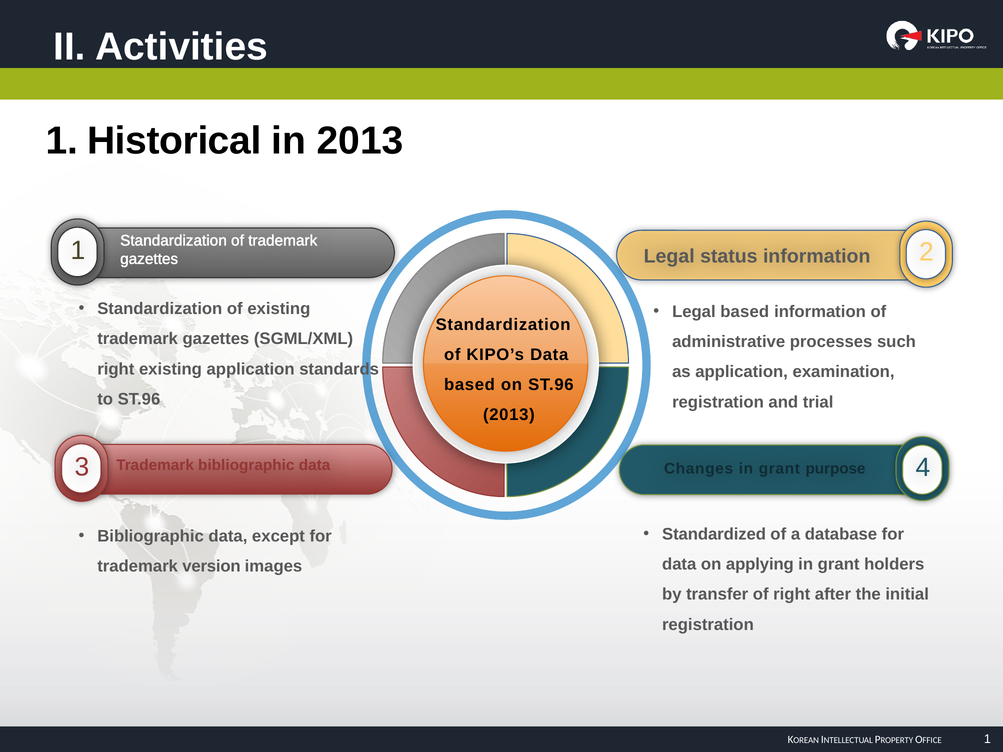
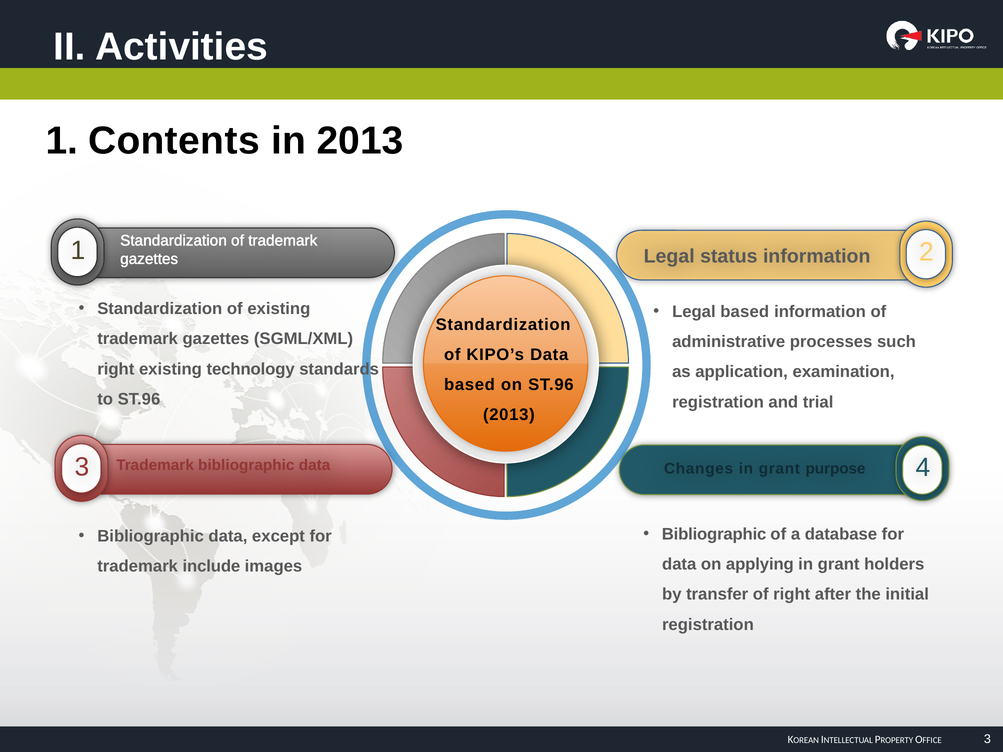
Historical: Historical -> Contents (174, 141)
existing application: application -> technology (251, 369)
Standardized: Standardized -> Bibliographic (714, 534)
version: version -> include (211, 567)
1: 1 -> 3 (987, 739)
